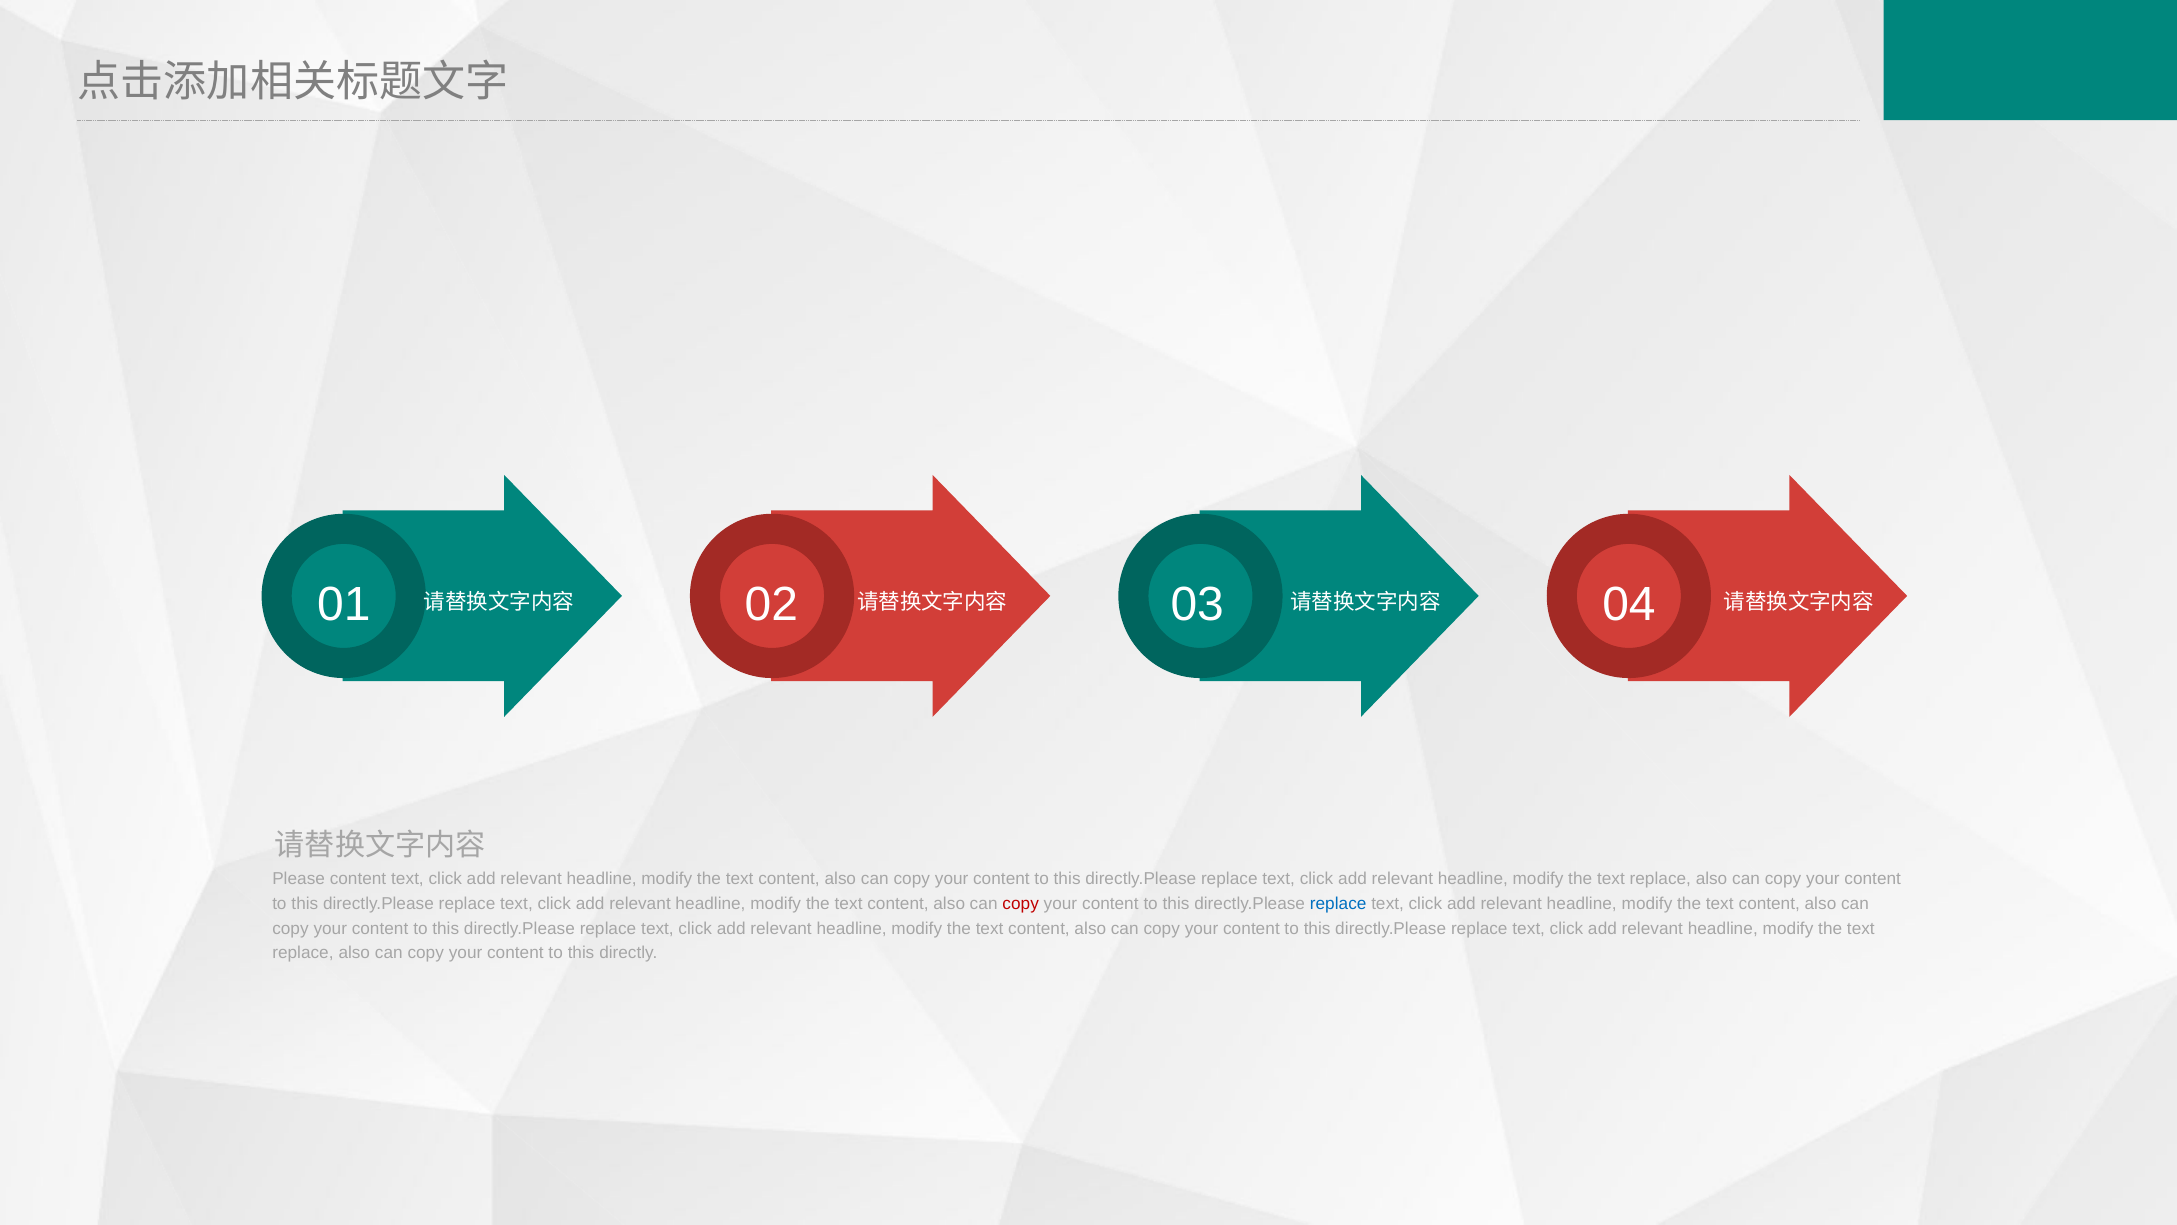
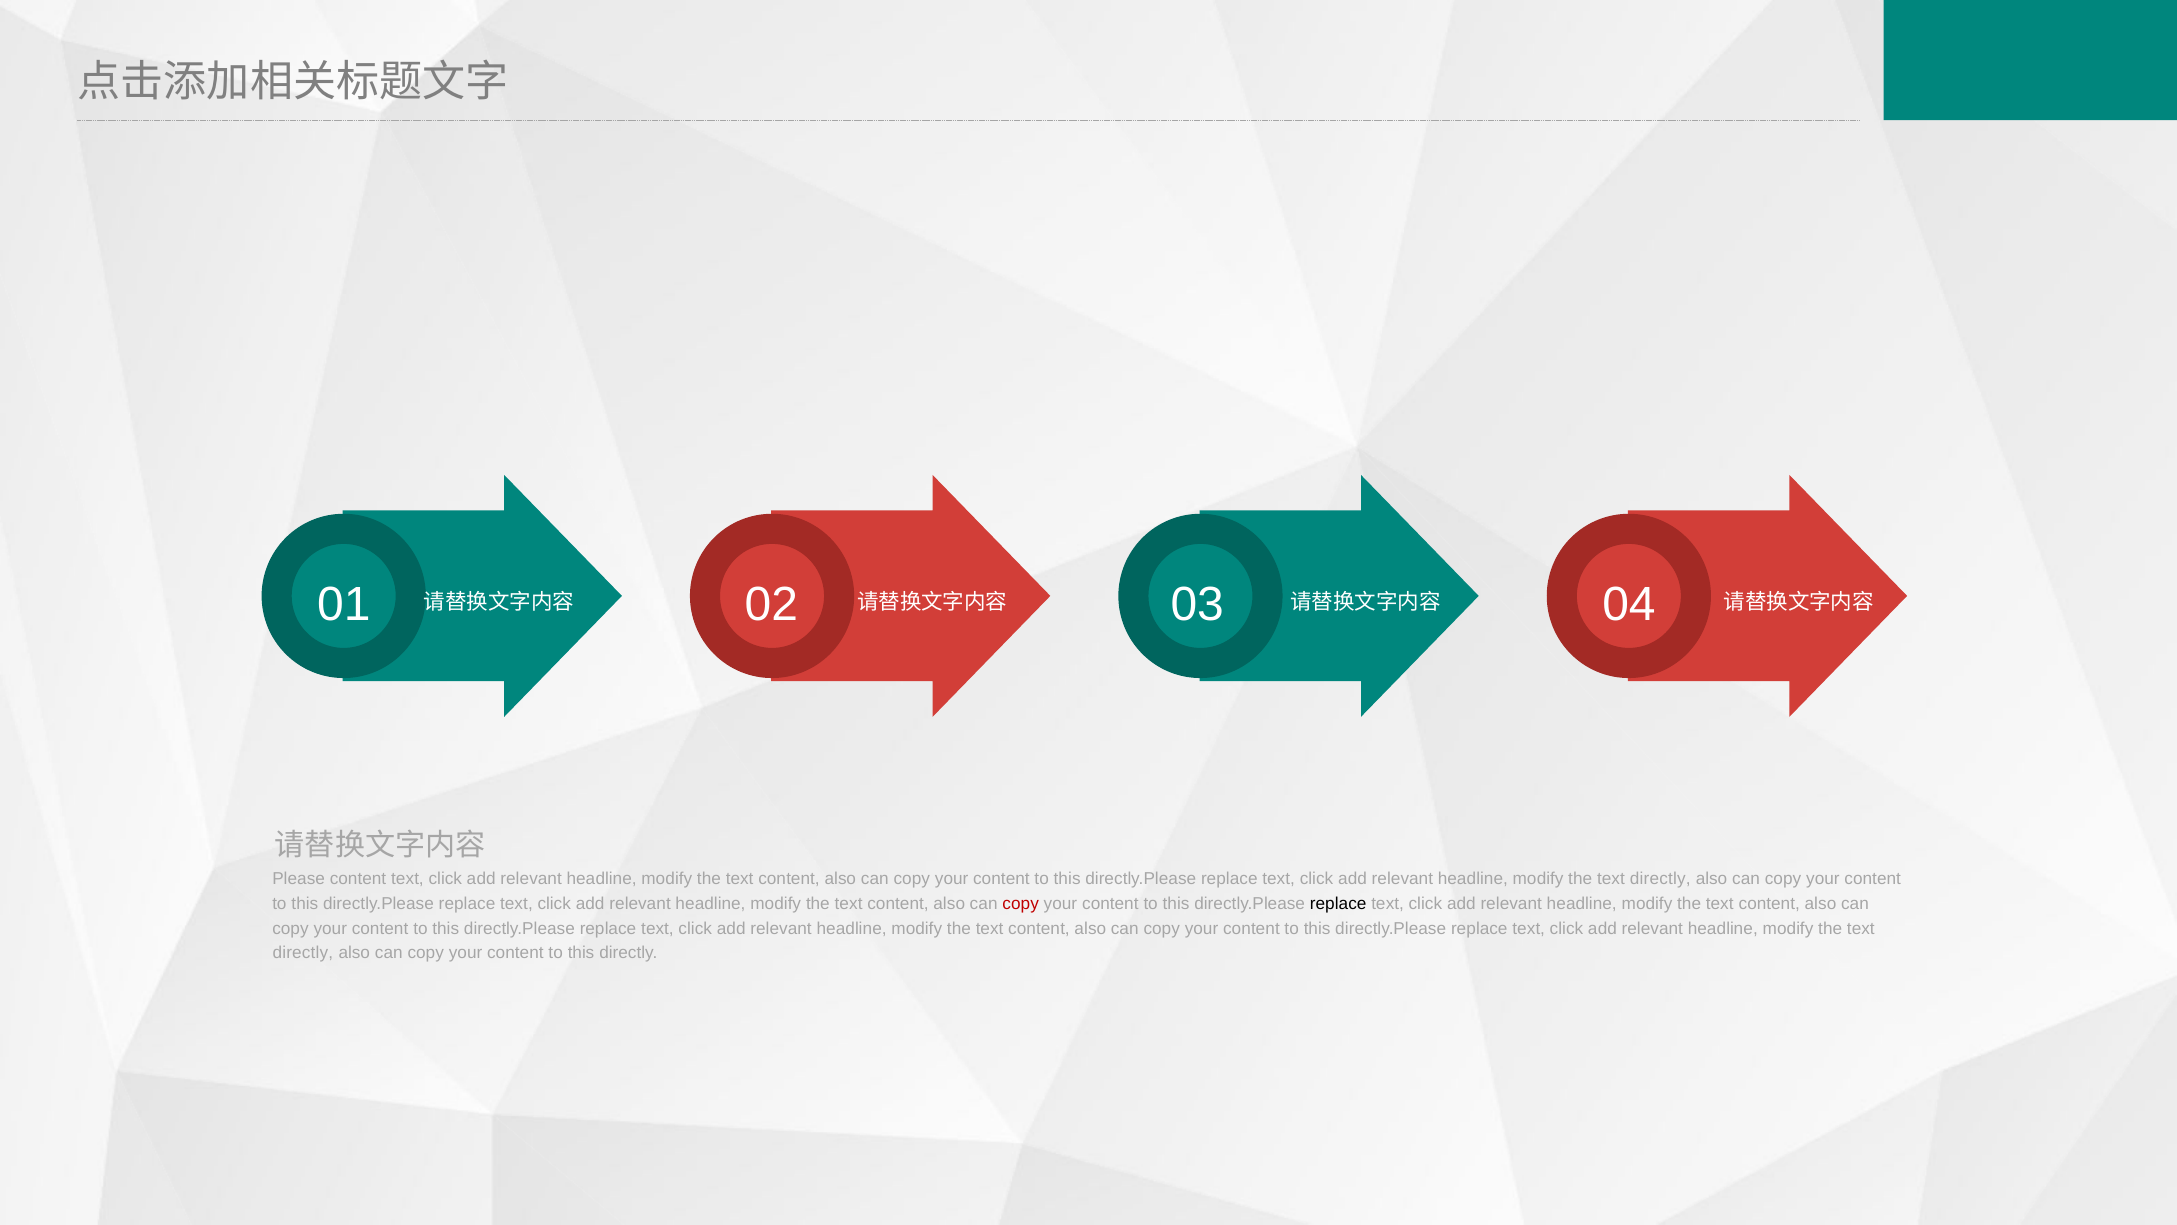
replace: replace -> directly (1660, 879)
replace colour: blue -> black (1338, 903)
replace: replace -> directly (303, 953)
